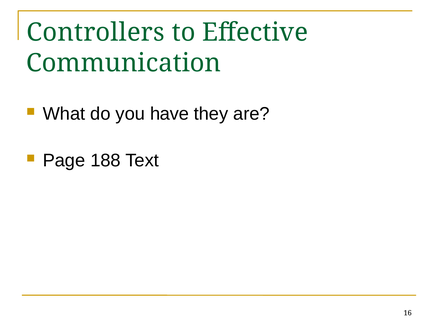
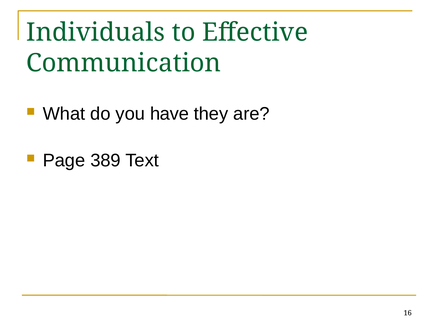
Controllers: Controllers -> Individuals (96, 33)
188: 188 -> 389 (106, 161)
